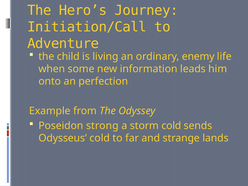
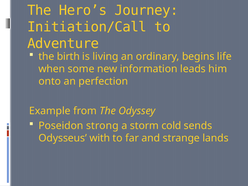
child: child -> birth (68, 57)
enemy: enemy -> begins (198, 57)
Odysseus cold: cold -> with (100, 138)
